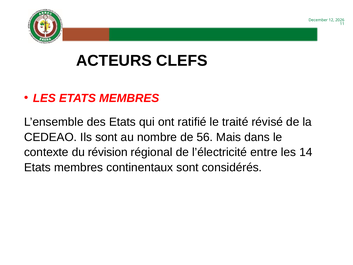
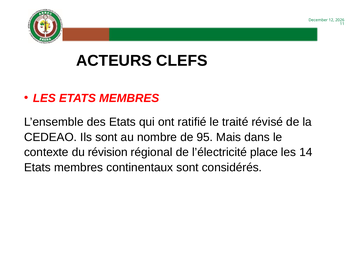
56: 56 -> 95 (205, 137)
entre: entre -> place (264, 152)
